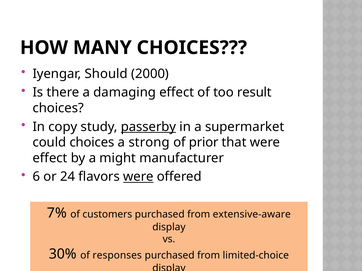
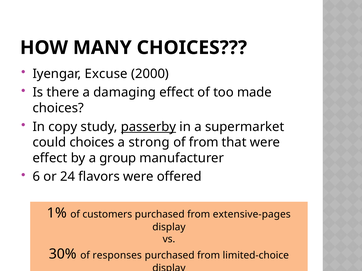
Should: Should -> Excuse (106, 74)
result: result -> made (254, 93)
of prior: prior -> from (204, 143)
might: might -> group (118, 158)
were underline: present -> none (138, 177)
7%: 7% -> 1% (57, 213)
extensive-aware: extensive-aware -> extensive-pages (252, 215)
